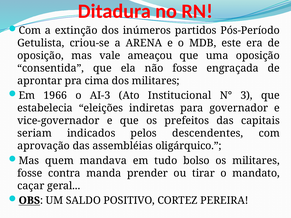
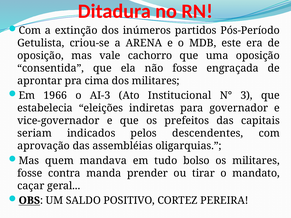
ameaçou: ameaçou -> cachorro (150, 56)
oligárquico: oligárquico -> oligarquias (188, 146)
